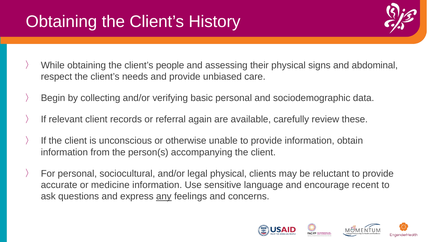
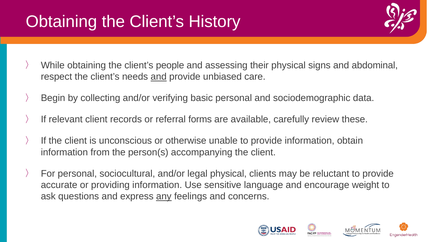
and underline: none -> present (159, 77)
again: again -> forms (200, 119)
medicine: medicine -> providing (110, 185)
recent: recent -> weight (366, 185)
